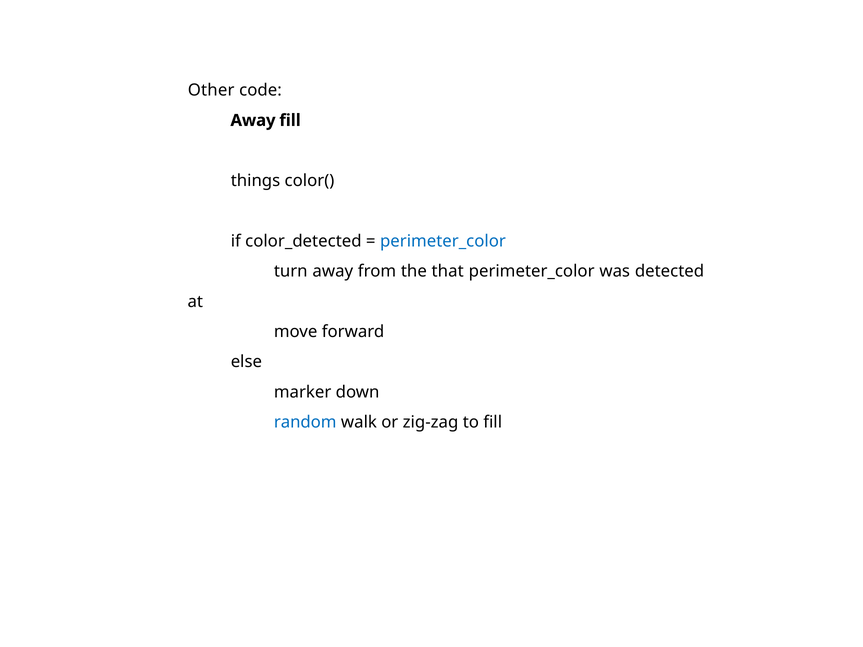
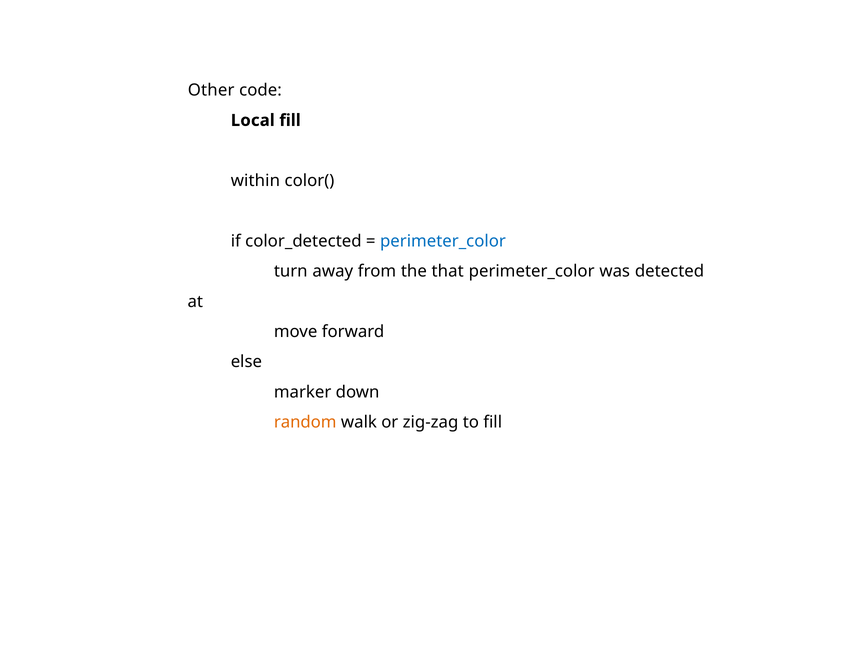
Away: Away -> Local (253, 120)
things: things -> within (255, 181)
random colour: blue -> orange (305, 422)
